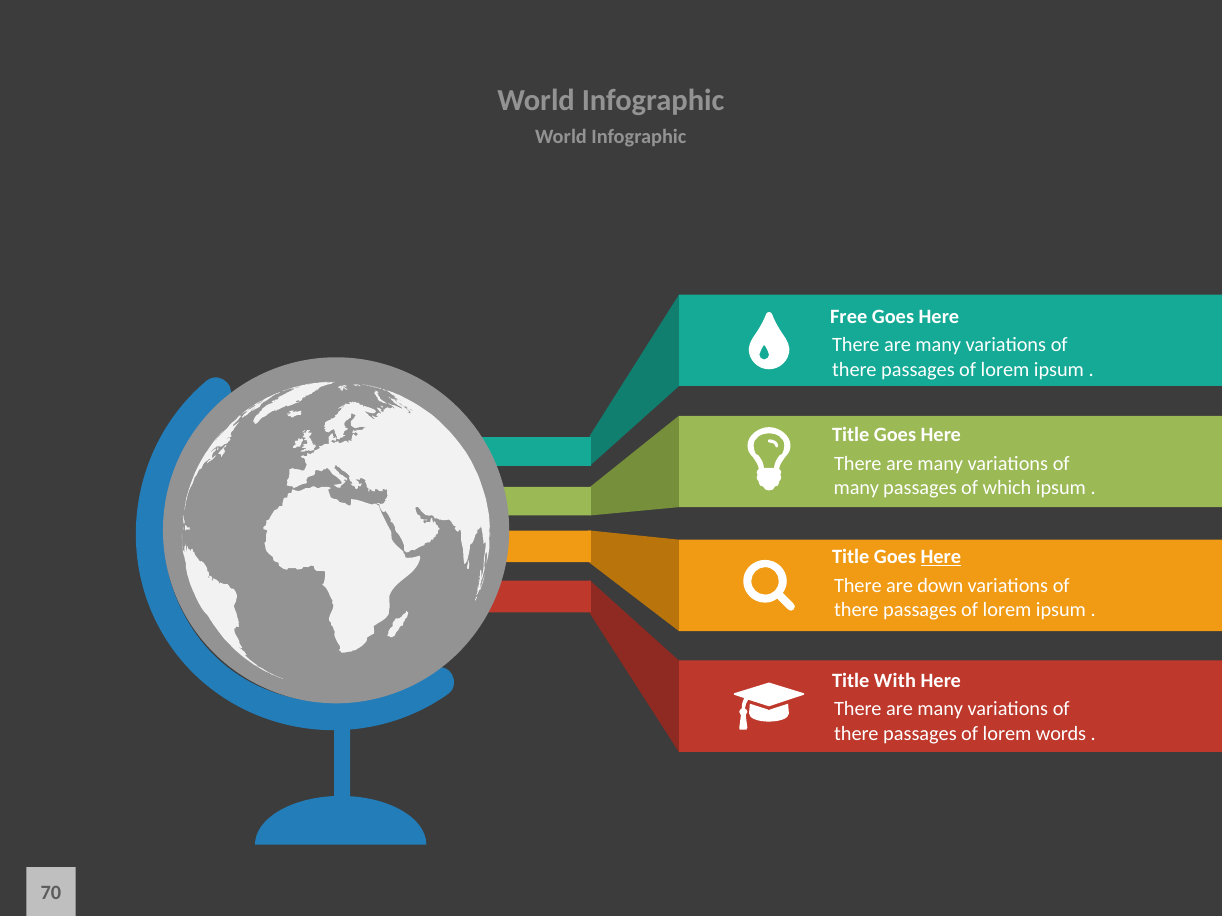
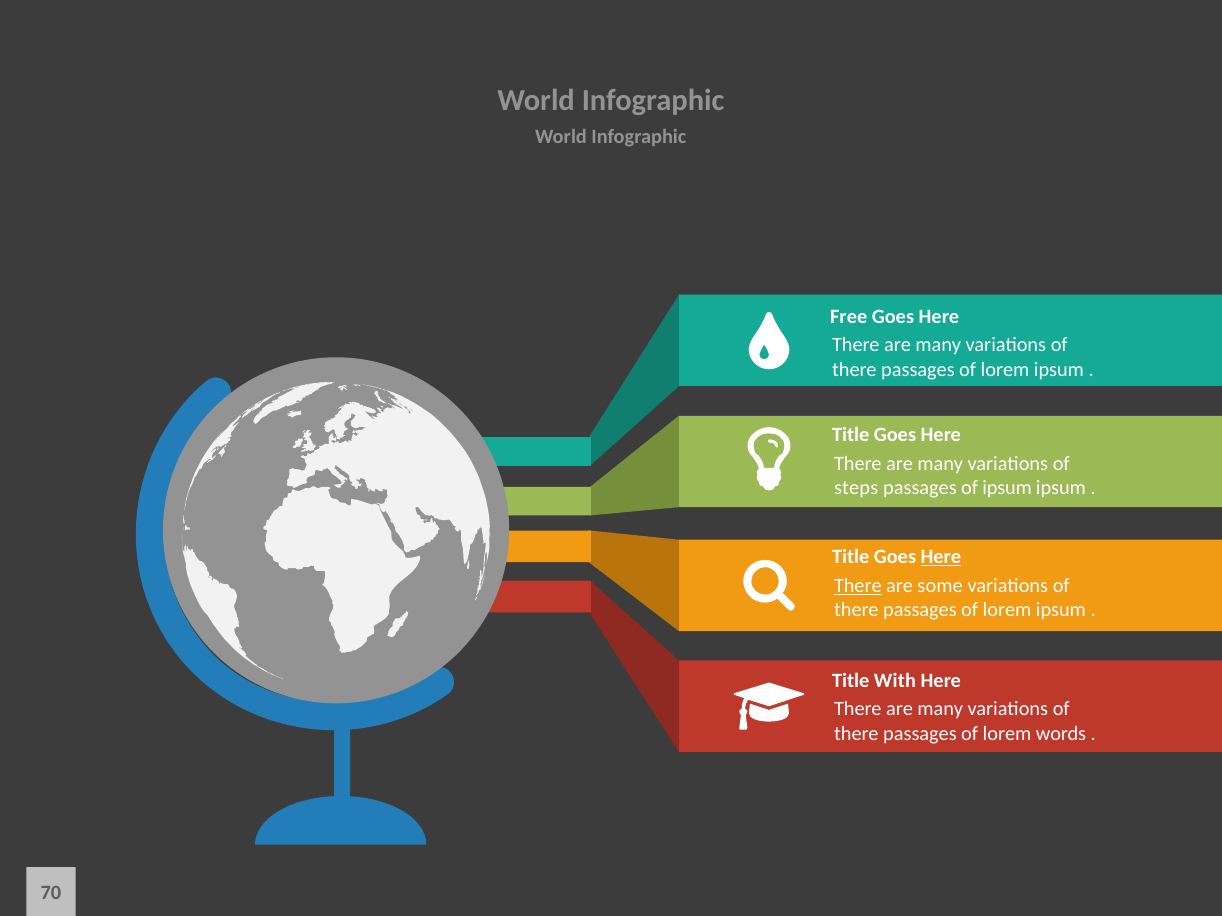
many: many -> steps (856, 488)
of which: which -> ipsum (1007, 488)
There underline: none -> present (858, 586)
down: down -> some (940, 586)
